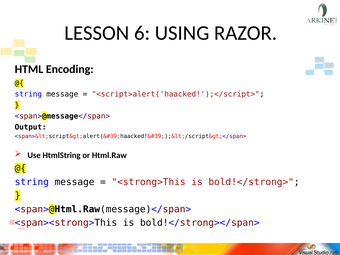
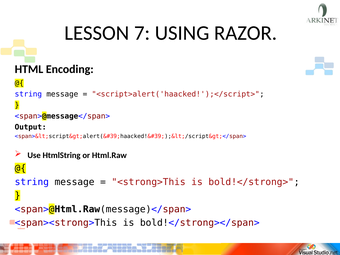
6: 6 -> 7 (142, 33)
